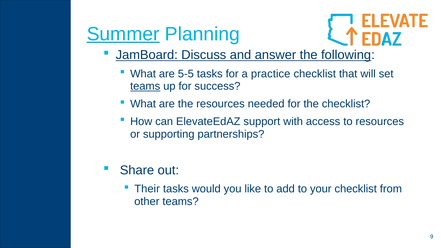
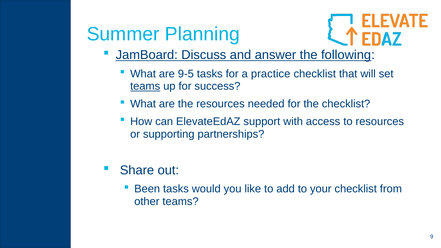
Summer underline: present -> none (123, 34)
5-5: 5-5 -> 9-5 (186, 74)
Their: Their -> Been (147, 189)
